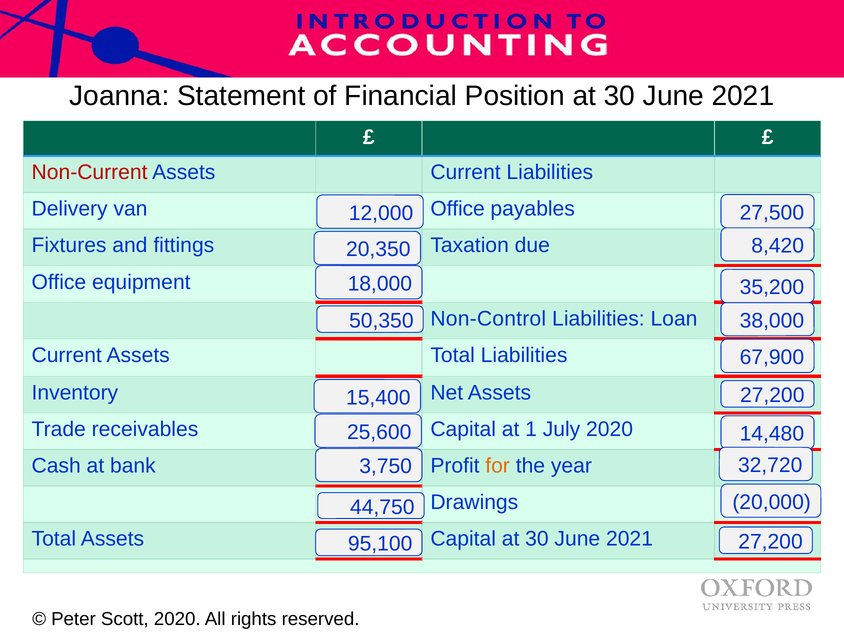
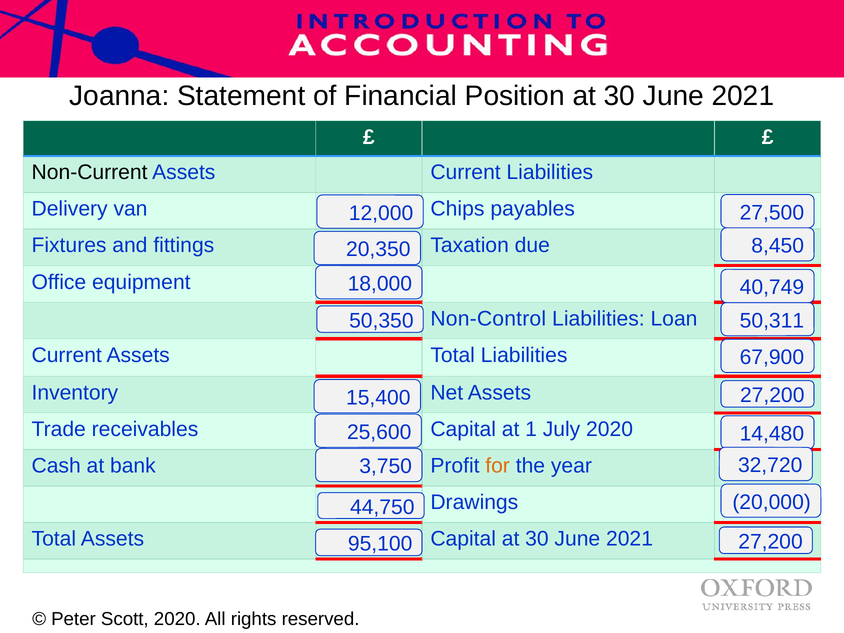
Non-Current colour: red -> black (90, 172)
van Office: Office -> Chips (457, 209)
8,420: 8,420 -> 8,450 (778, 246)
35,200: 35,200 -> 40,749 (772, 287)
38,000: 38,000 -> 50,311 (772, 321)
